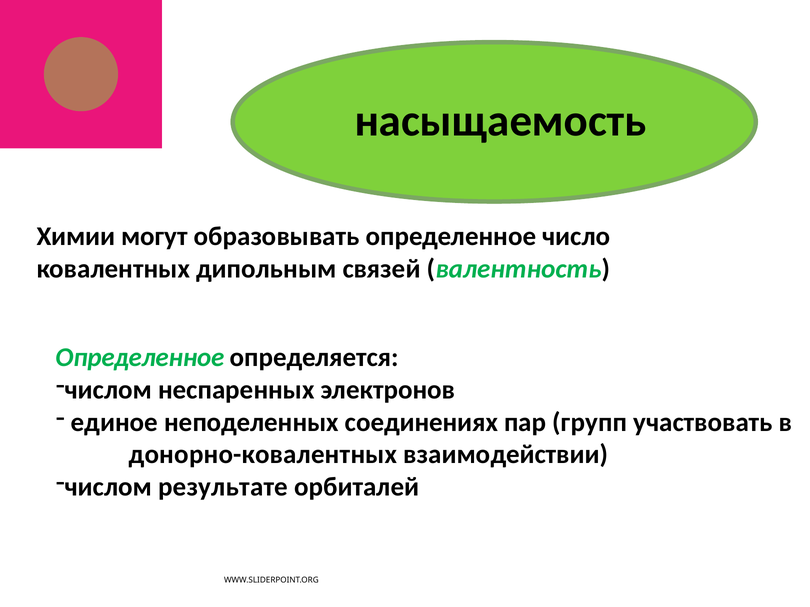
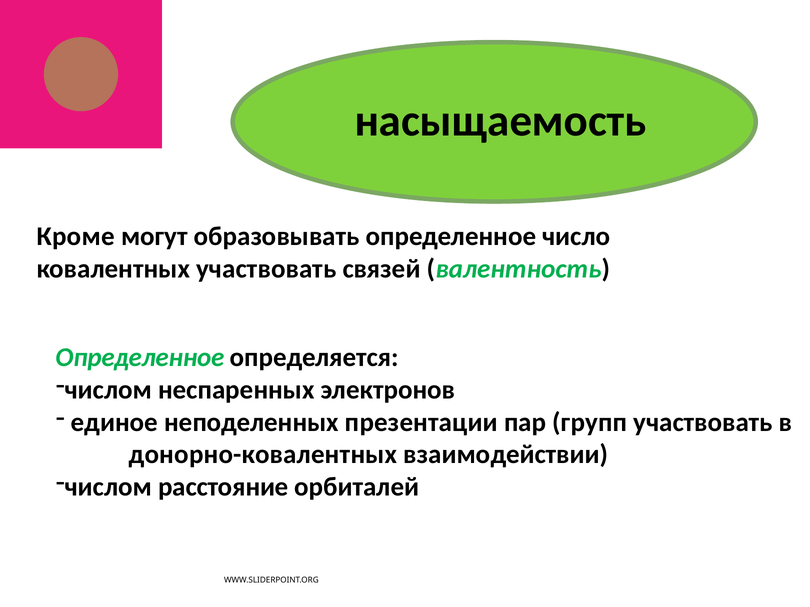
Химии: Химии -> Кроме (76, 237)
ковалентных дипольным: дипольным -> участвовать (266, 269)
соединениях: соединениях -> презентации (421, 422)
результате: результате -> расстояние (223, 487)
